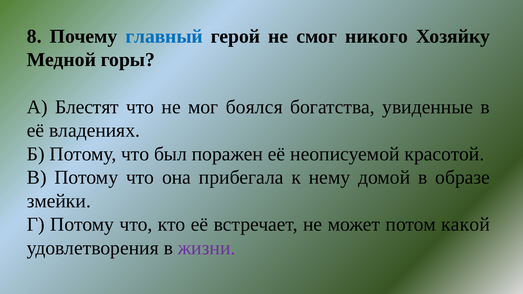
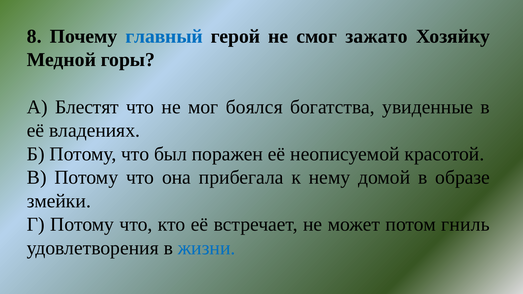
никого: никого -> зажато (376, 36)
какой: какой -> гниль (466, 225)
жизни colour: purple -> blue (207, 248)
